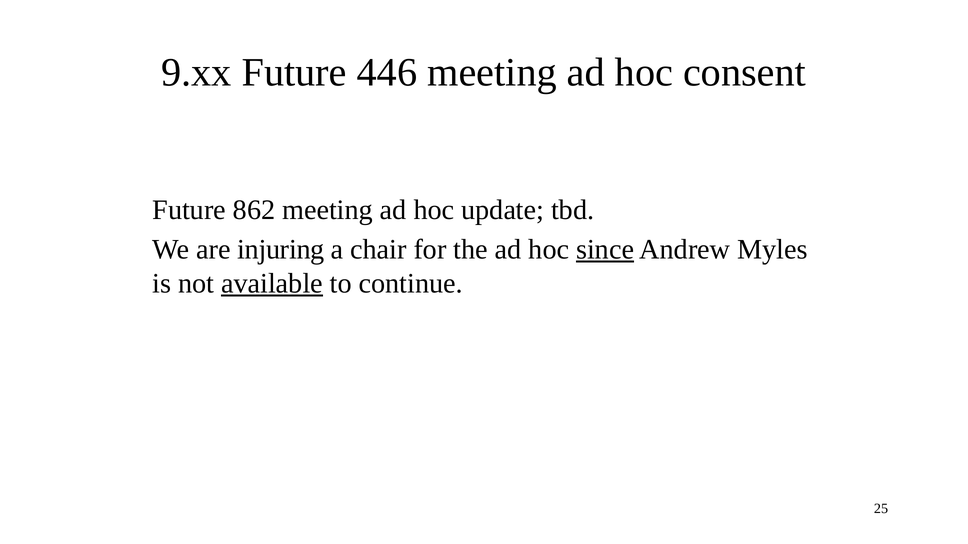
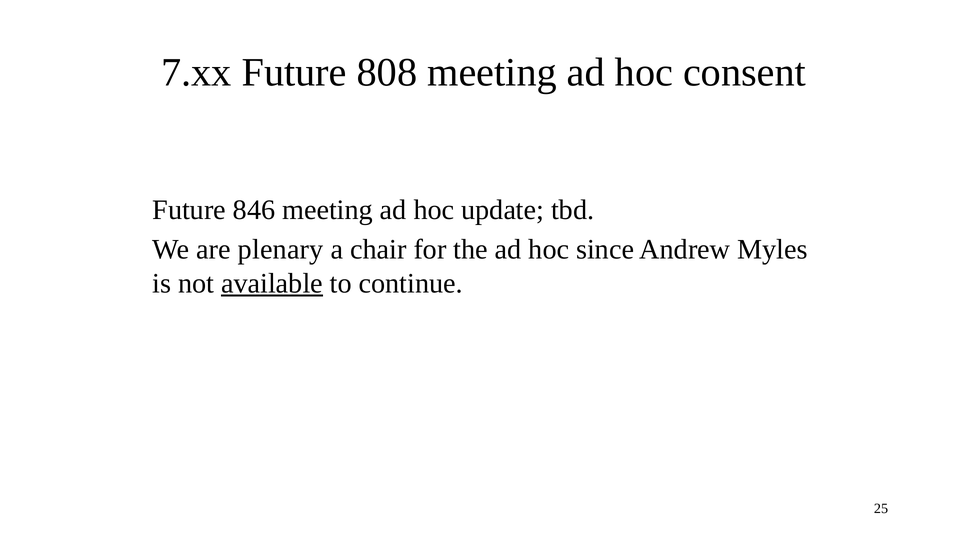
9.xx: 9.xx -> 7.xx (196, 72)
446: 446 -> 808 (387, 72)
862: 862 -> 846 (254, 210)
injuring: injuring -> plenary (281, 250)
since underline: present -> none (605, 250)
